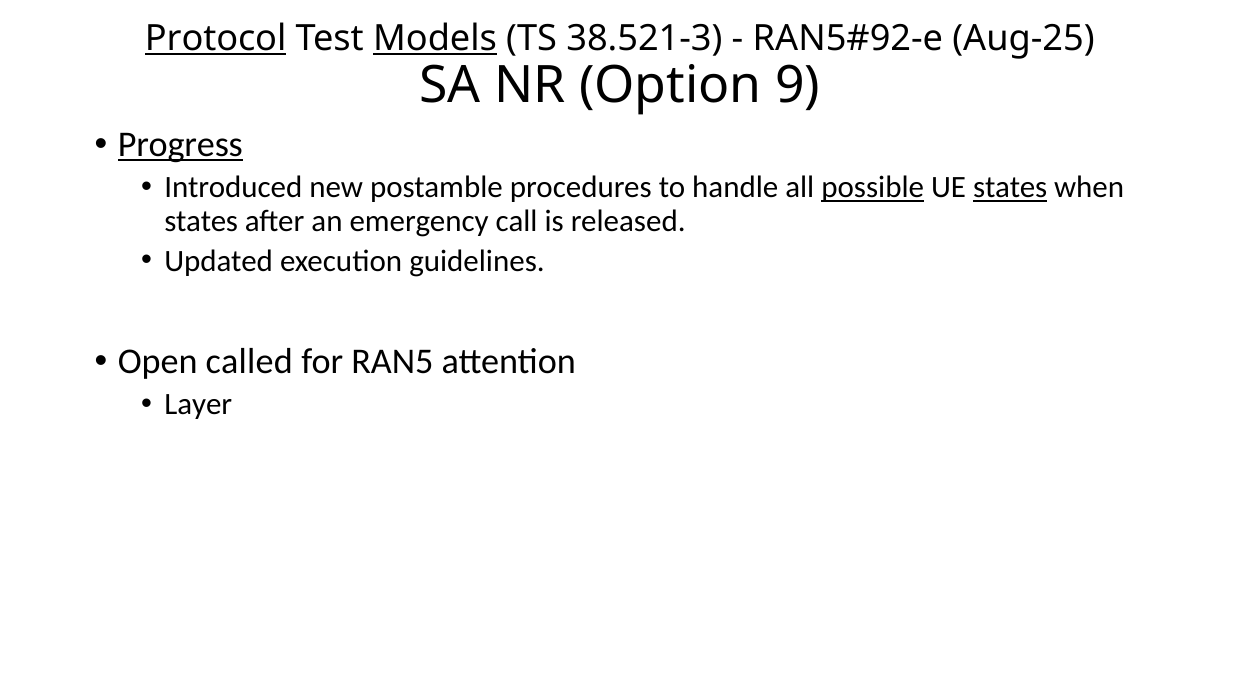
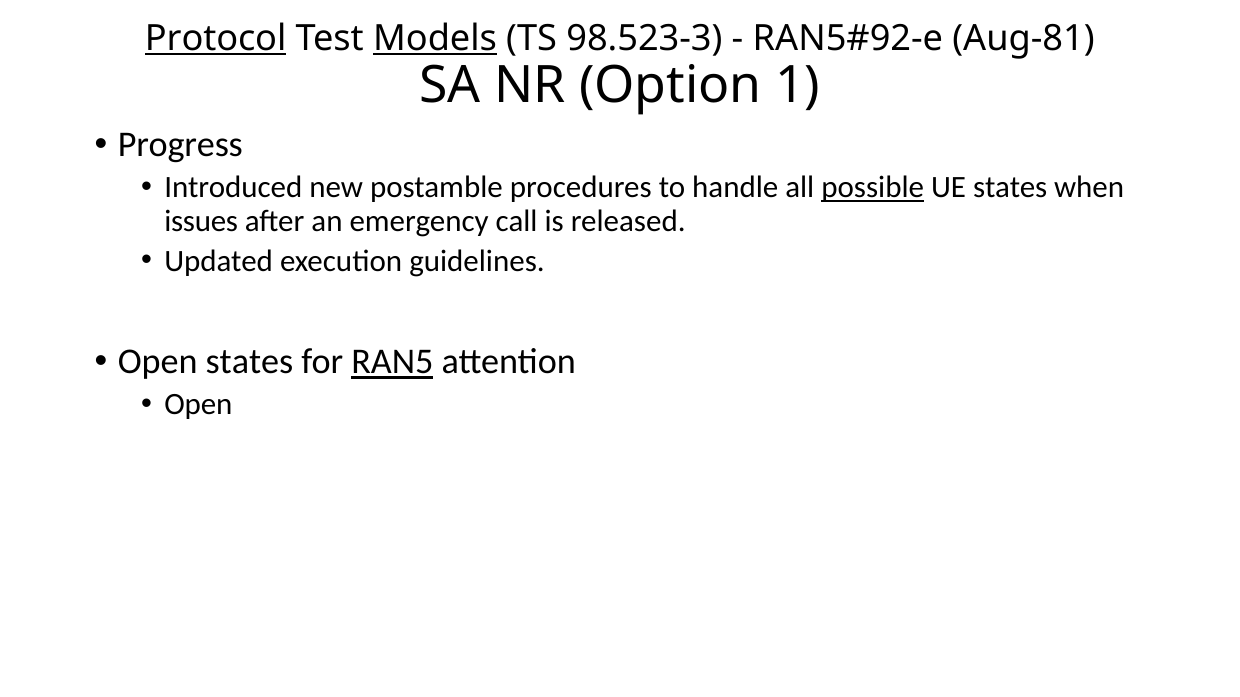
38.521-3: 38.521-3 -> 98.523-3 (644, 38)
Aug-25: Aug-25 -> Aug-81 (1024, 38)
9: 9 -> 1 (798, 86)
Progress underline: present -> none (180, 145)
states underline: present -> none (1010, 188)
states: states -> issues (201, 221)
Open called: called -> states (249, 362)
RAN5 underline: none -> present (392, 362)
Layer: Layer -> Open (198, 405)
